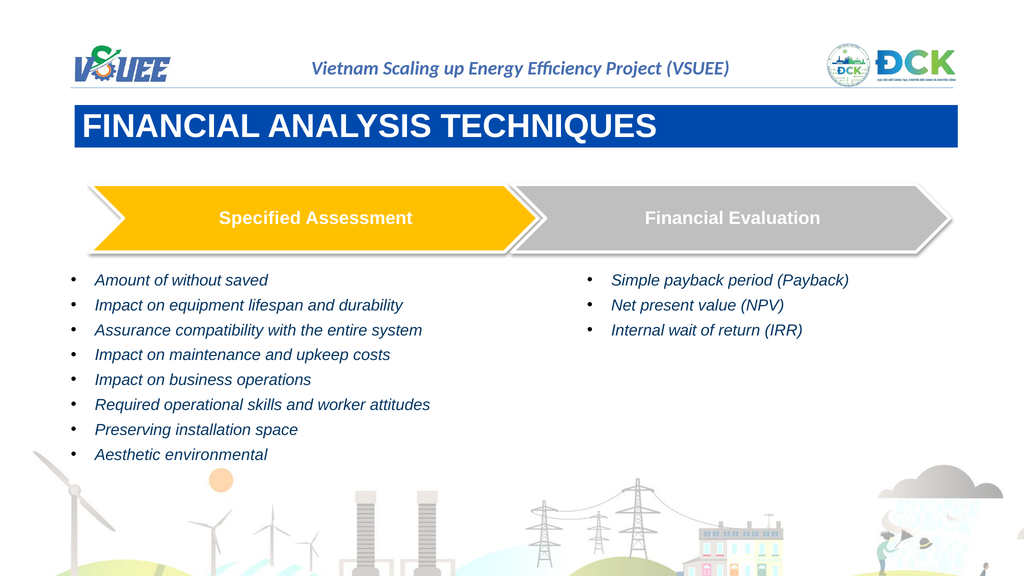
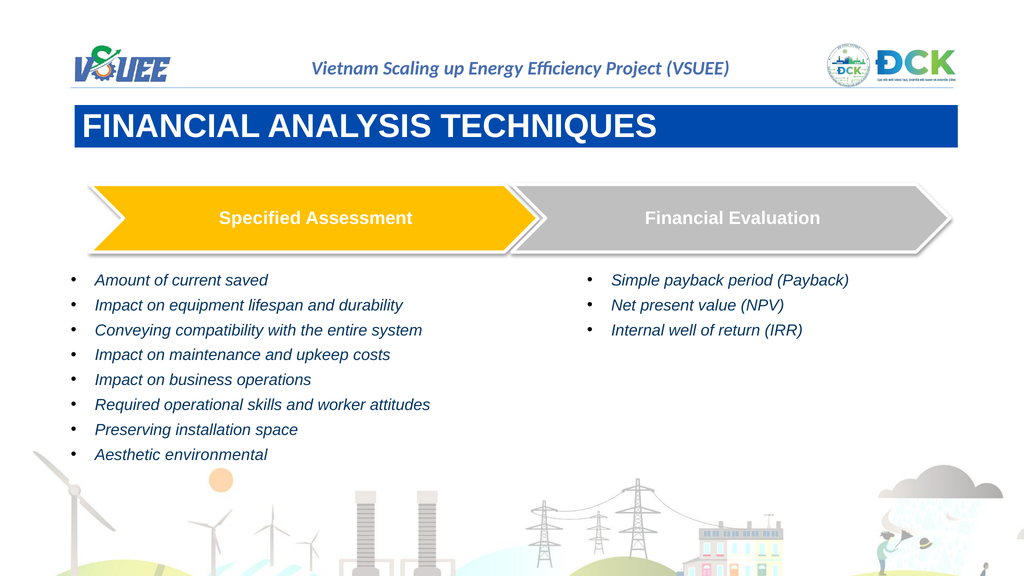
without: without -> current (196, 280)
Assurance: Assurance -> Conveying (133, 330)
wait: wait -> well (682, 330)
